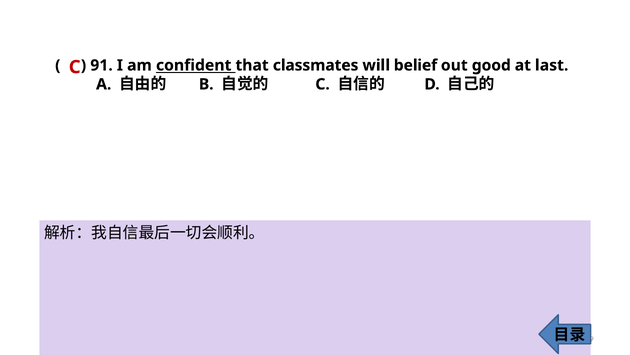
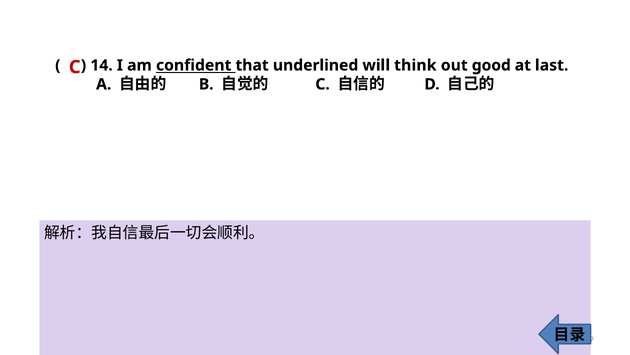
91: 91 -> 14 (102, 65)
classmates: classmates -> underlined (316, 65)
belief: belief -> think (415, 65)
